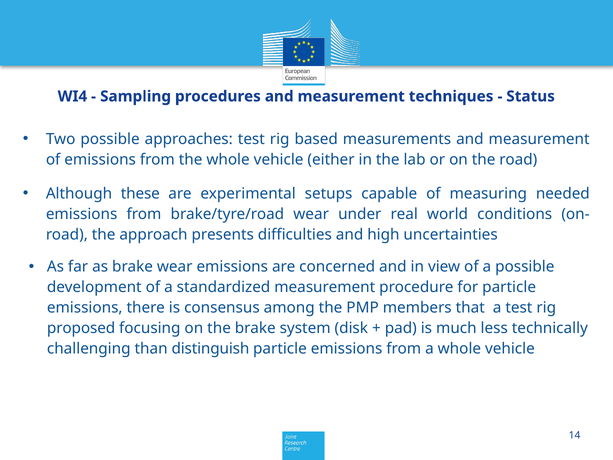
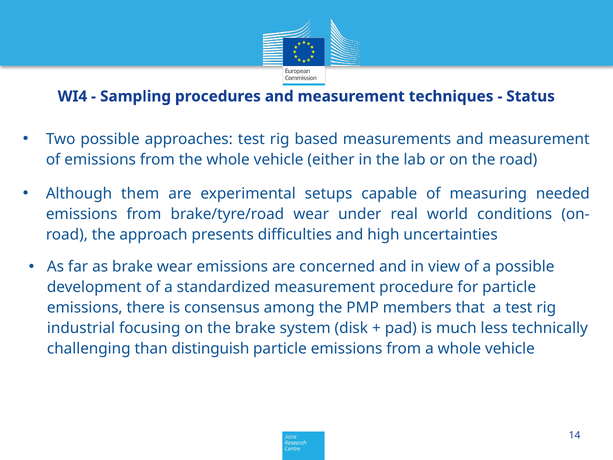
these: these -> them (140, 193)
proposed: proposed -> industrial (81, 328)
